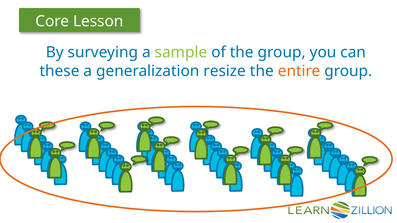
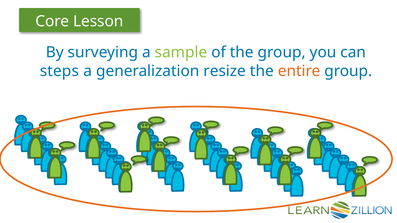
these: these -> steps (59, 71)
